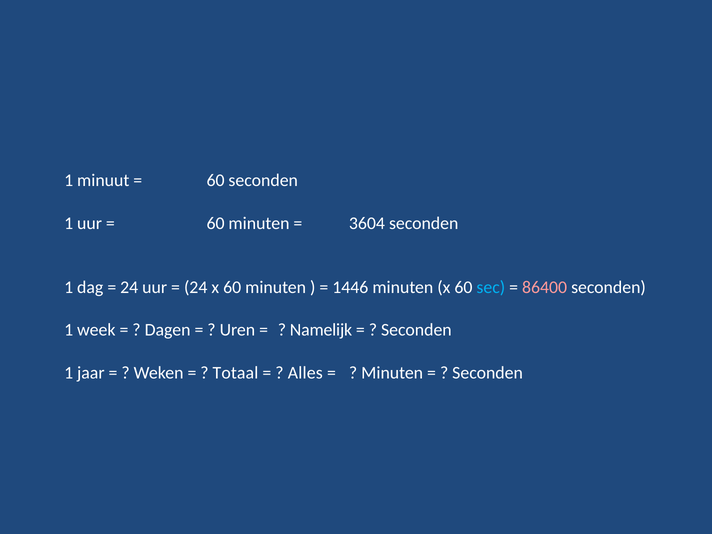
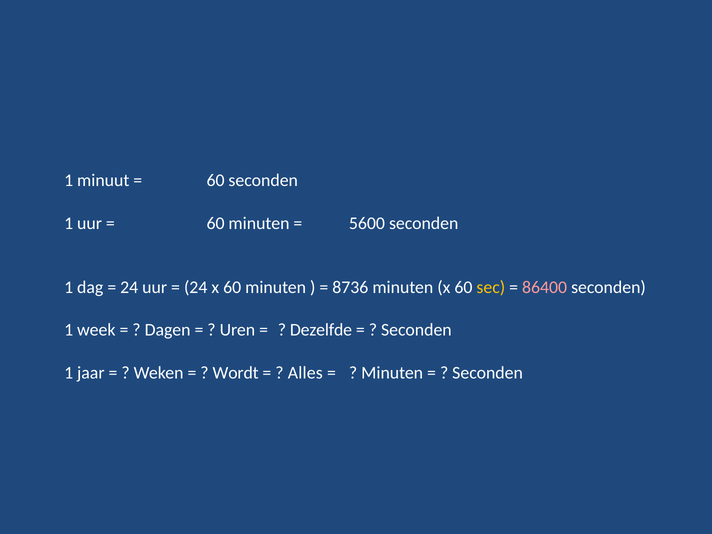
3604: 3604 -> 5600 (367, 223)
1446: 1446 -> 8736 (350, 287)
sec colour: light blue -> yellow (491, 287)
Namelijk: Namelijk -> Dezelfde (321, 330)
Totaal: Totaal -> Wordt (236, 373)
